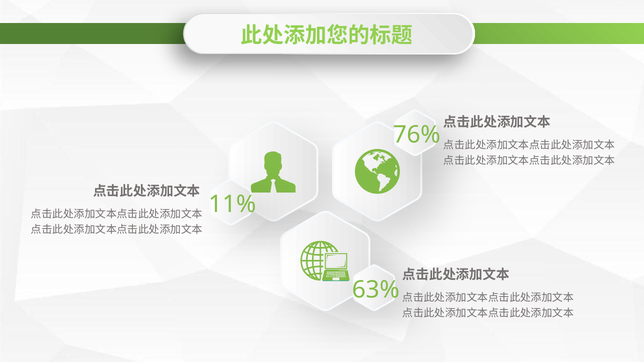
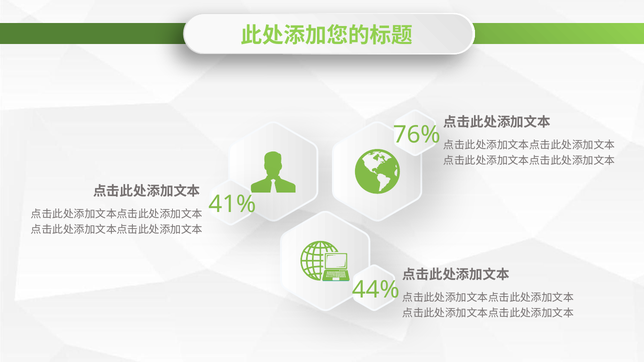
11%: 11% -> 41% (232, 205)
63%: 63% -> 44% (376, 290)
